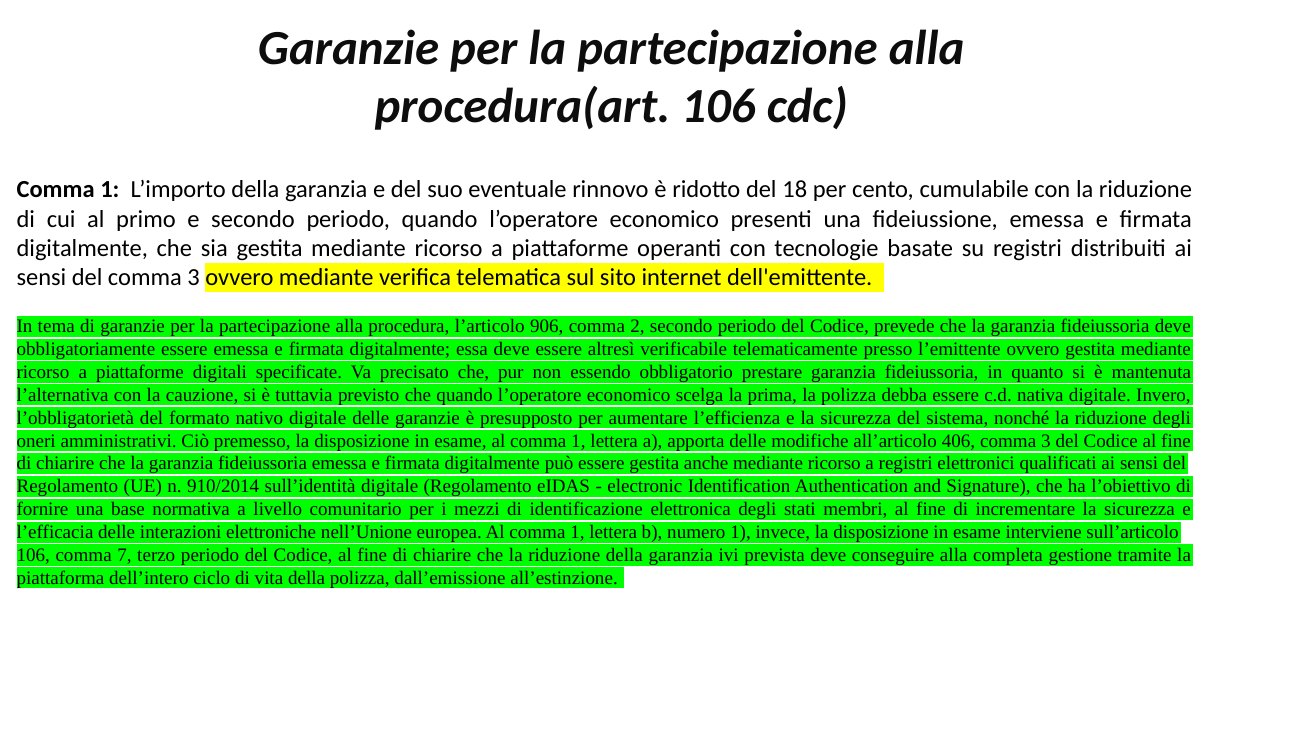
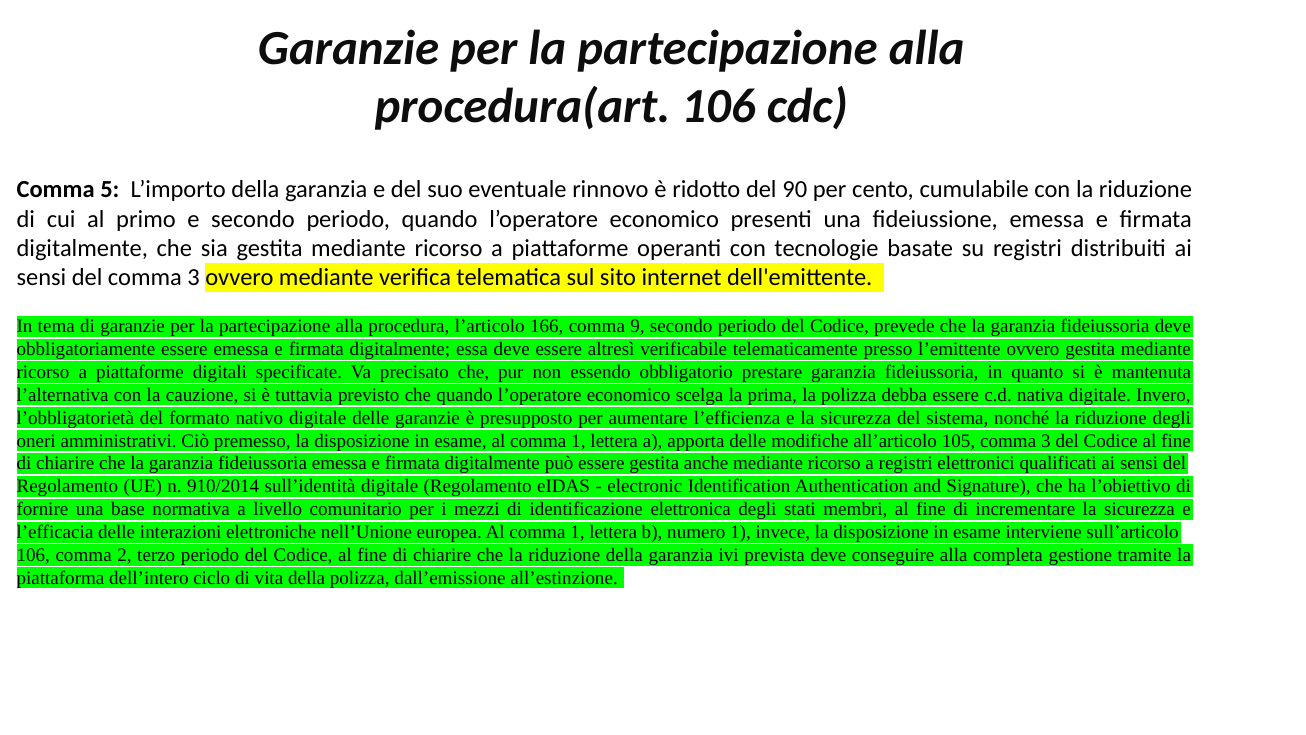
1: 1 -> 5 (110, 189)
18: 18 -> 90 (795, 189)
906: 906 -> 166 (547, 326)
2: 2 -> 9 (637, 326)
406: 406 -> 105 (959, 441)
7: 7 -> 2 (124, 555)
